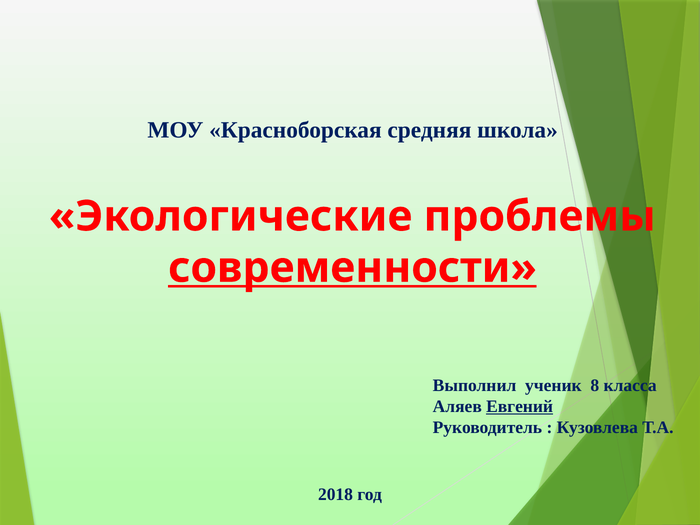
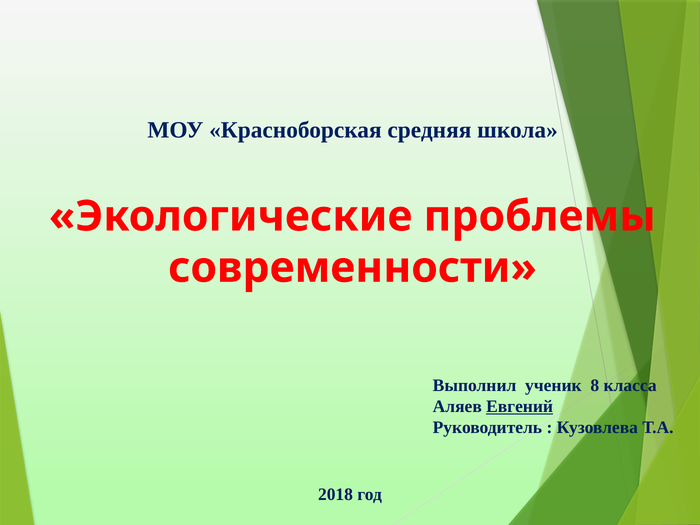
современности underline: present -> none (352, 268)
